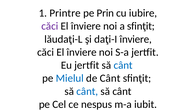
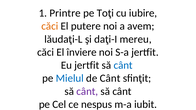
Prin: Prin -> Toţi (105, 13)
căci colour: purple -> orange (50, 26)
înviere: înviere -> putere (86, 26)
a sfinţit: sfinţit -> avem (141, 26)
daţi-I înviere: înviere -> mereu (136, 39)
cânt colour: blue -> purple (87, 91)
